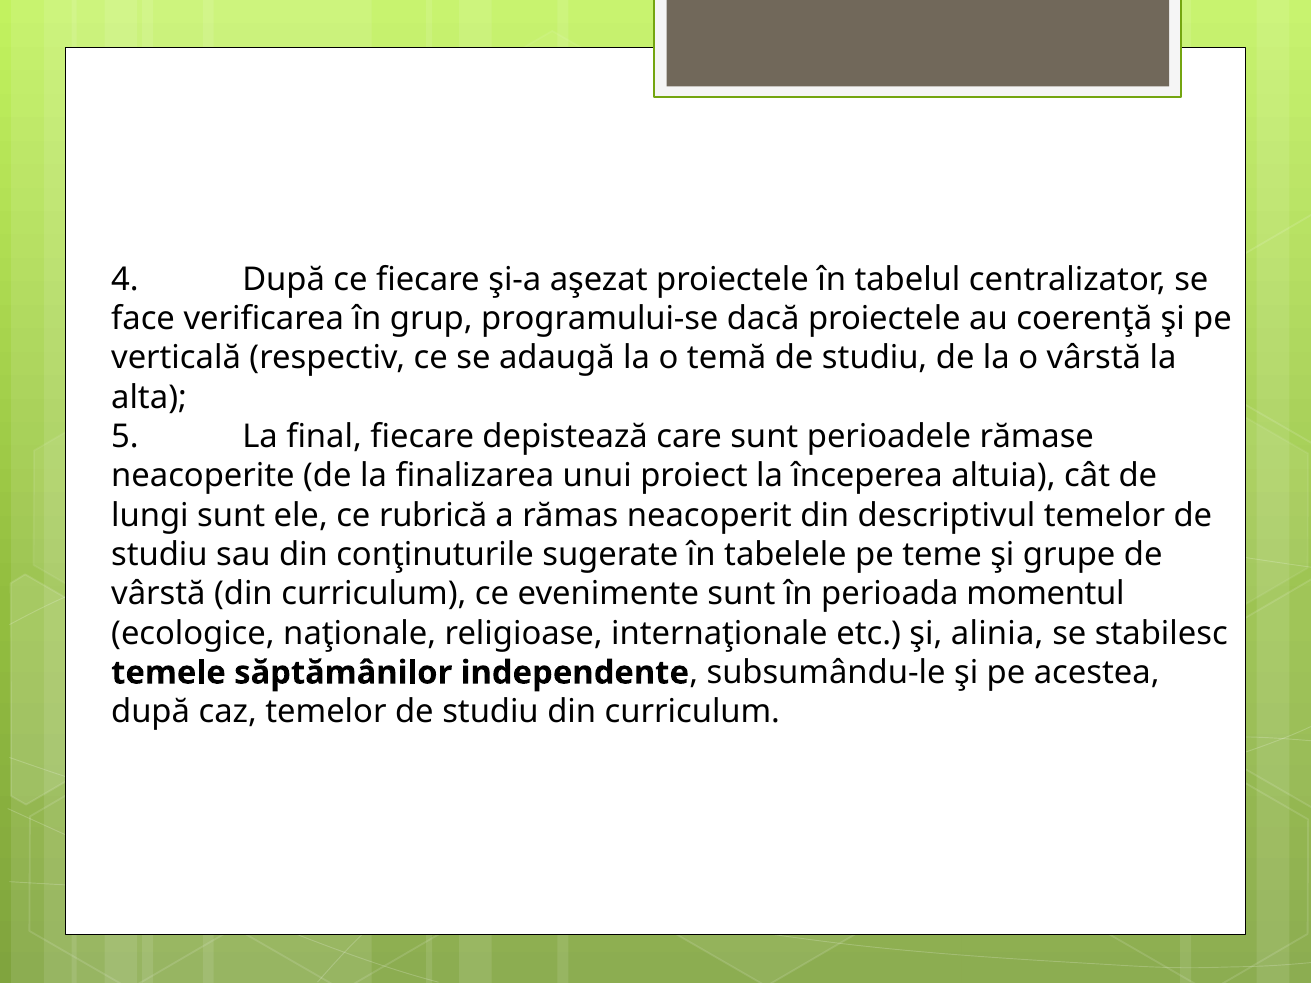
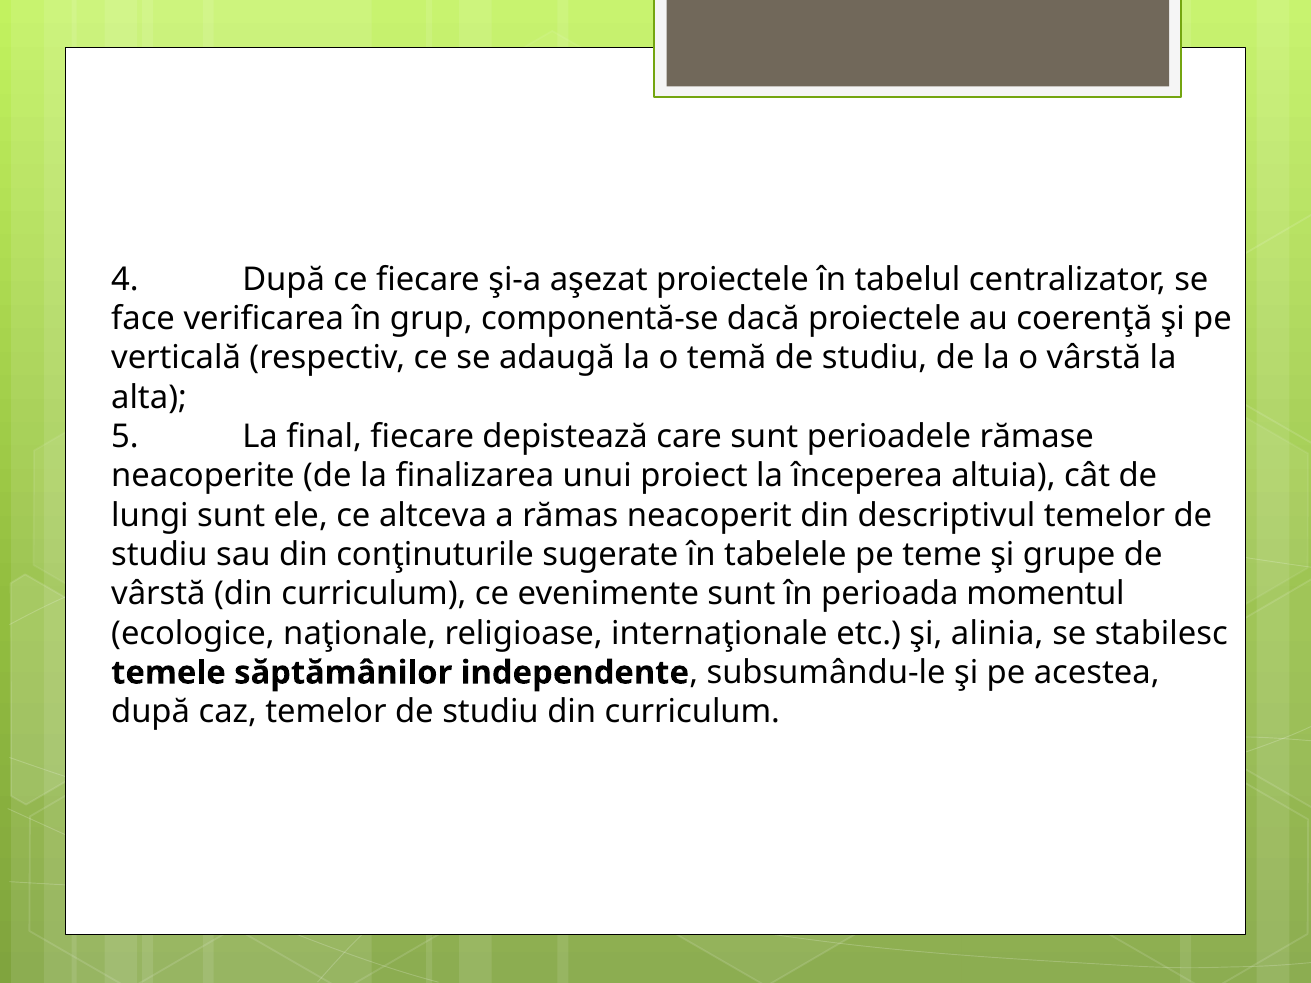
programului-se: programului-se -> componentă-se (600, 319)
rubrică: rubrică -> altceva (433, 516)
